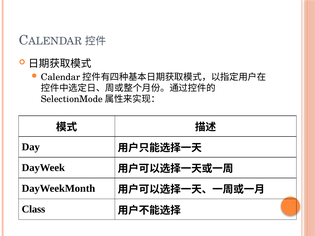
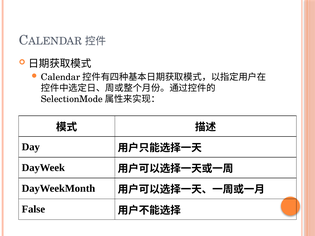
Class: Class -> False (33, 210)
